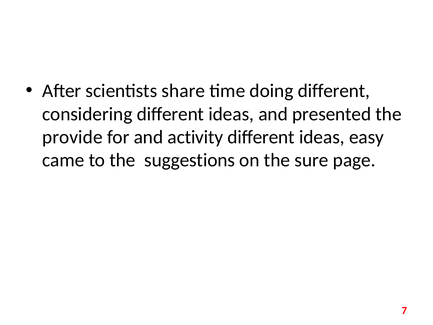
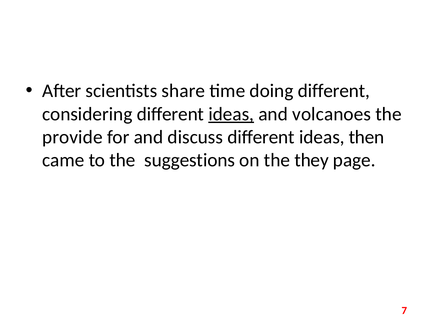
ideas underline: none -> present (231, 114)
presented: presented -> volcanoes (332, 114)
activity: activity -> discuss (195, 137)
easy: easy -> then (367, 137)
sure: sure -> they (312, 160)
